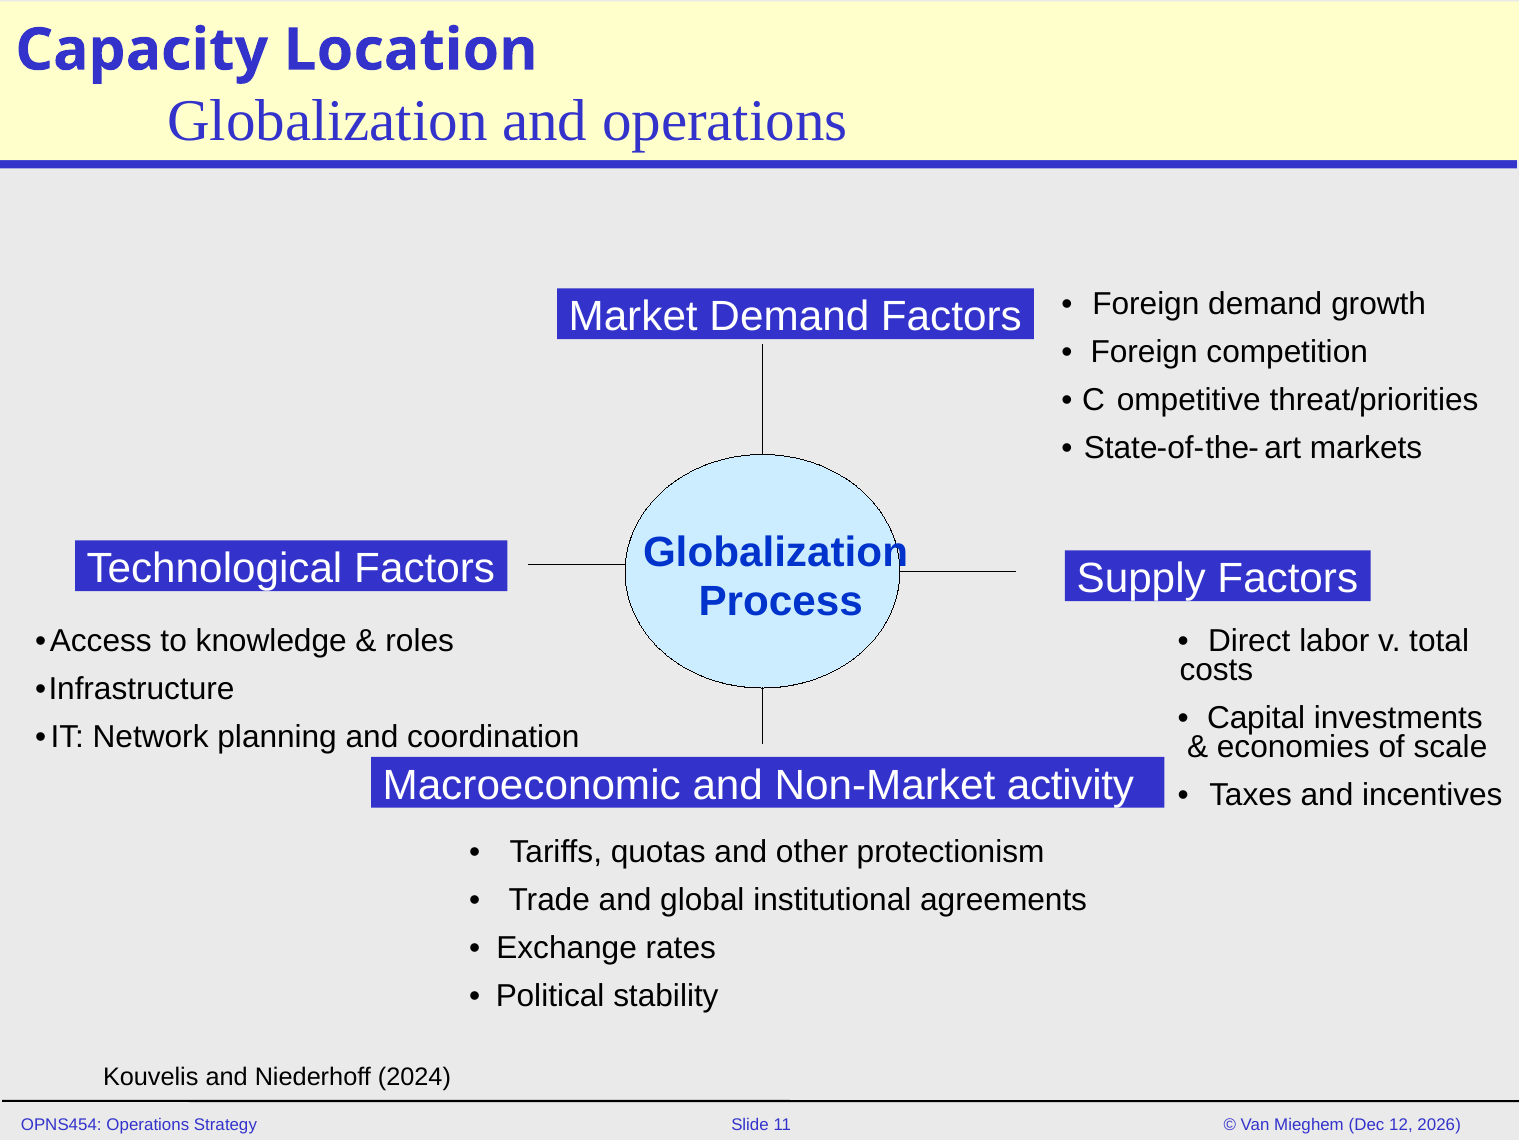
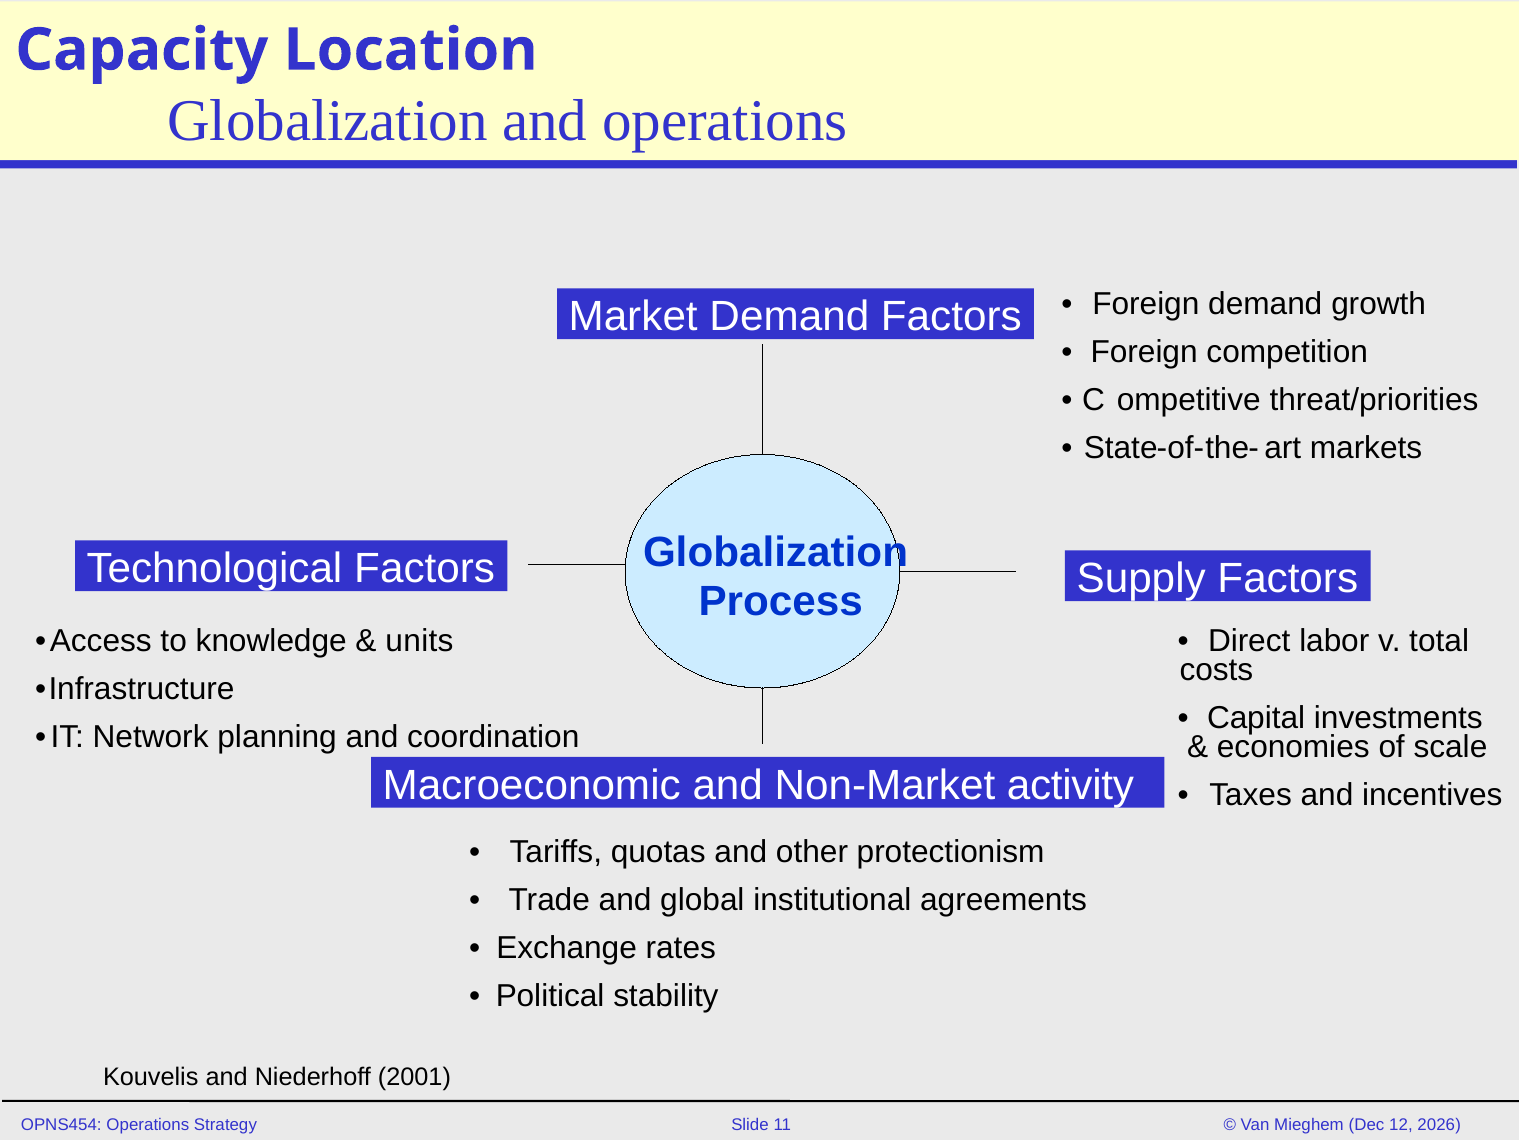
roles: roles -> units (420, 641)
2024: 2024 -> 2001 (414, 1076)
